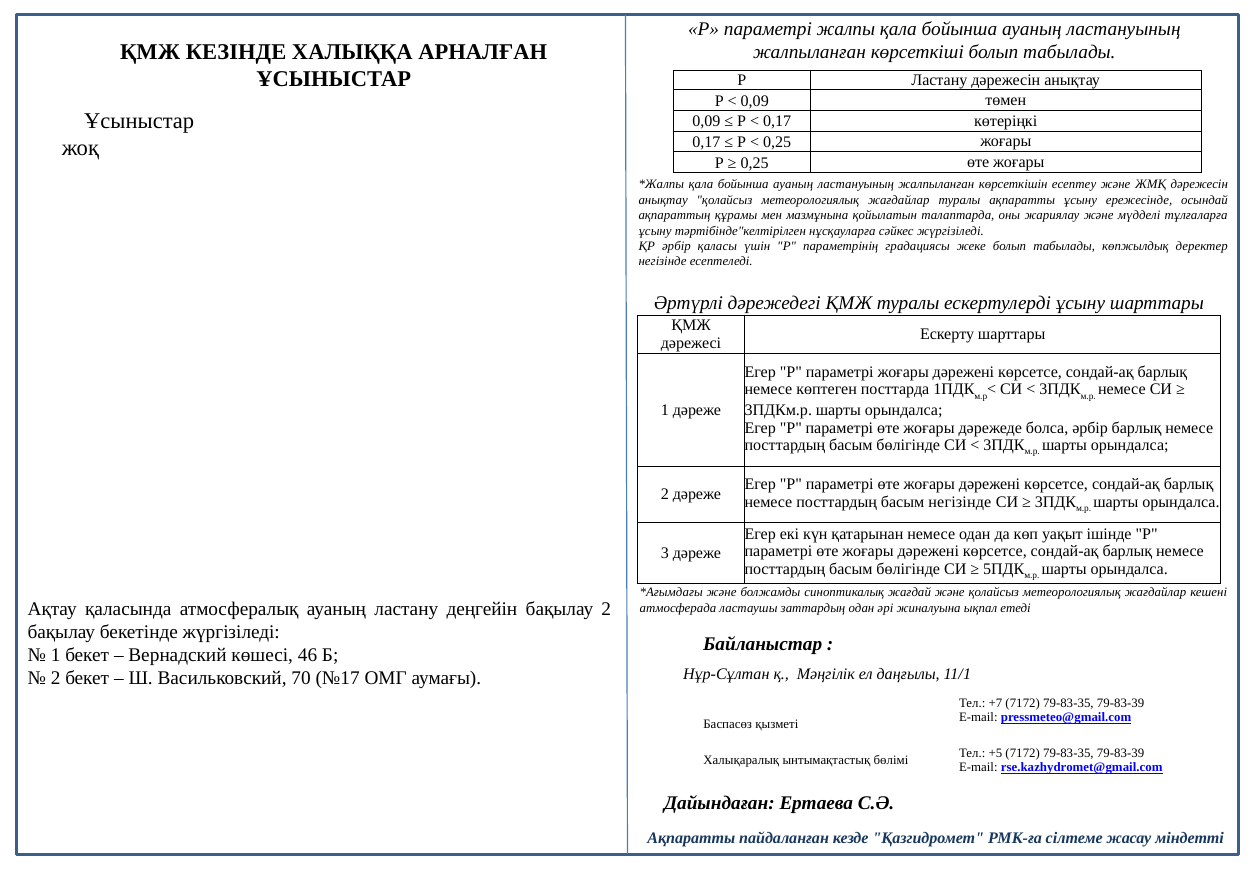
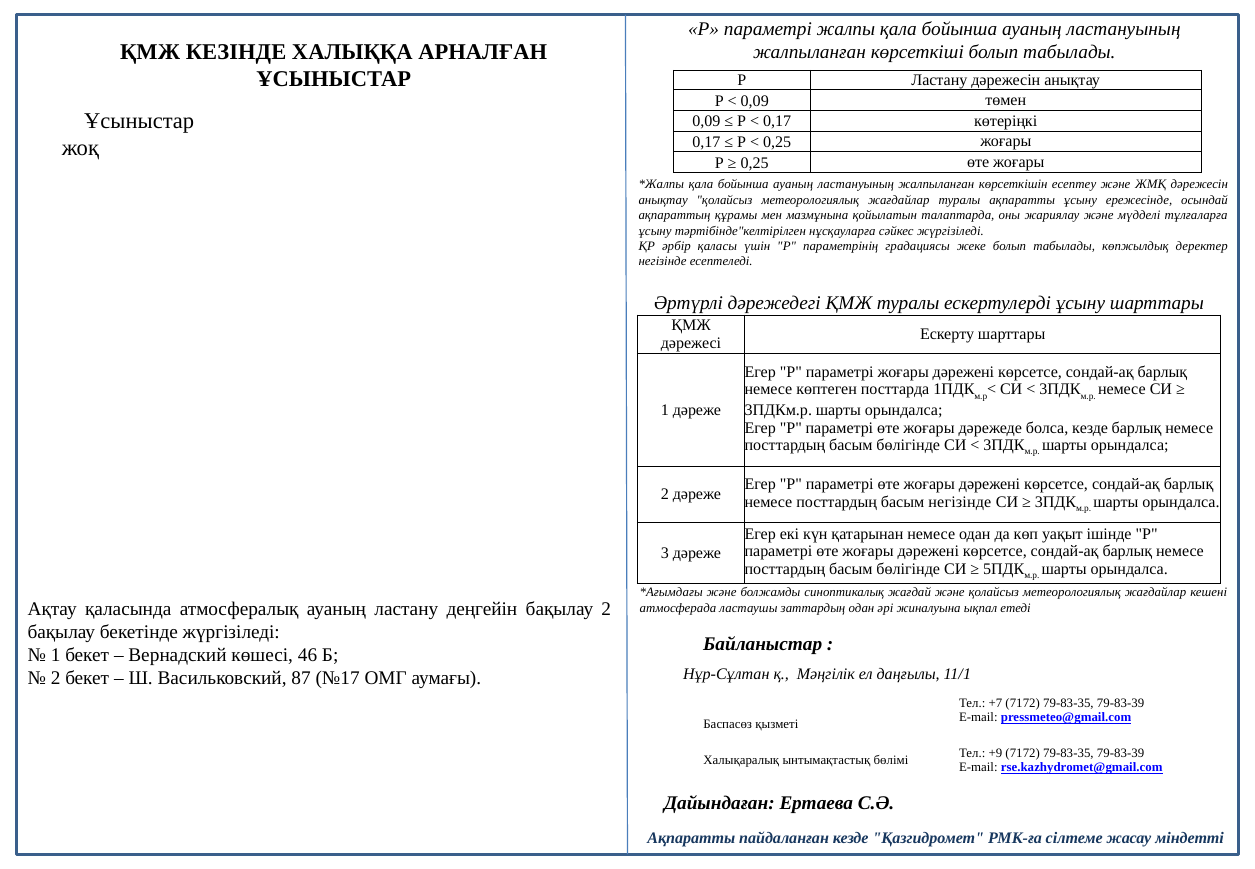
болса әрбір: әрбір -> кезде (1090, 428)
70: 70 -> 87 (301, 678)
+5: +5 -> +9 (995, 753)
